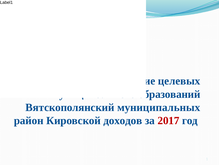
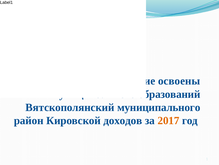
целевых: целевых -> освоены (179, 81)
Вятскополянский муниципальных: муниципальных -> муниципального (159, 107)
2017 colour: red -> orange (168, 120)
